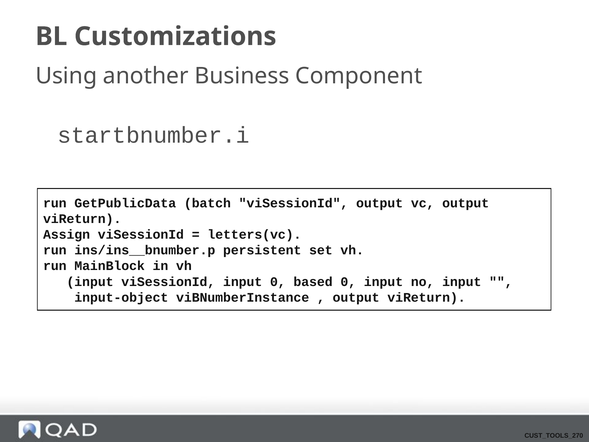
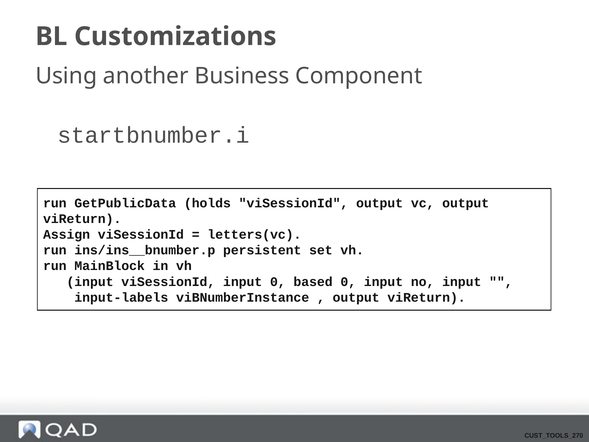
batch: batch -> holds (207, 203)
input-object: input-object -> input-labels (121, 297)
